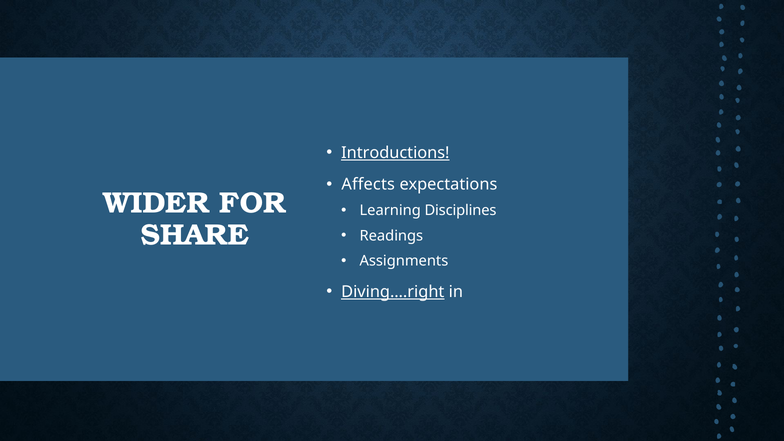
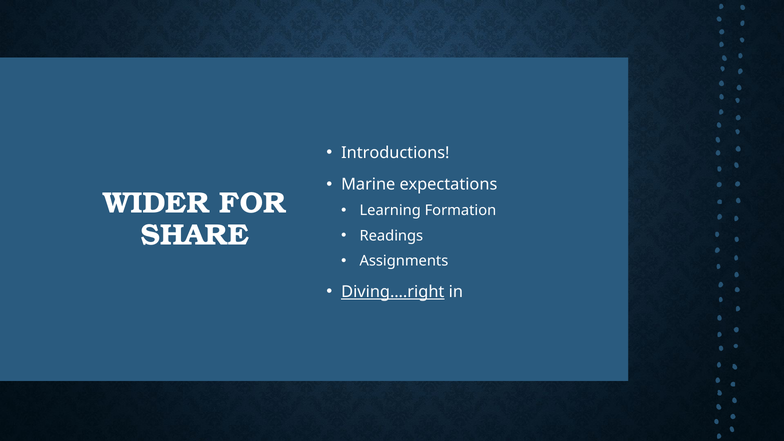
Introductions underline: present -> none (395, 153)
Affects: Affects -> Marine (368, 185)
Disciplines: Disciplines -> Formation (460, 211)
